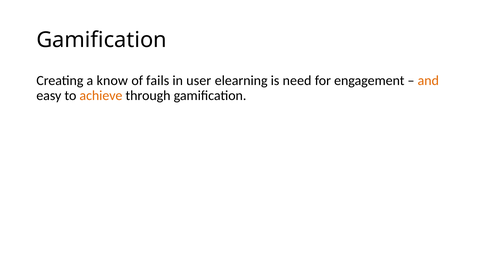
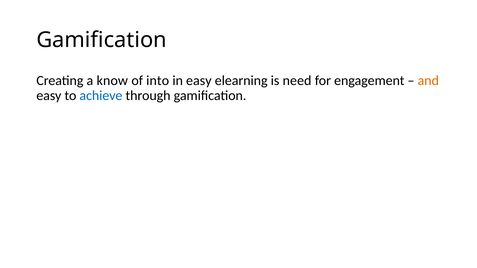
fails: fails -> into (158, 81)
in user: user -> easy (199, 81)
achieve colour: orange -> blue (101, 96)
